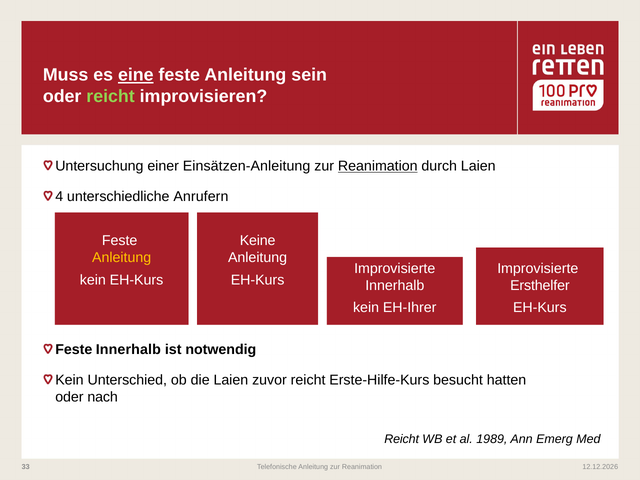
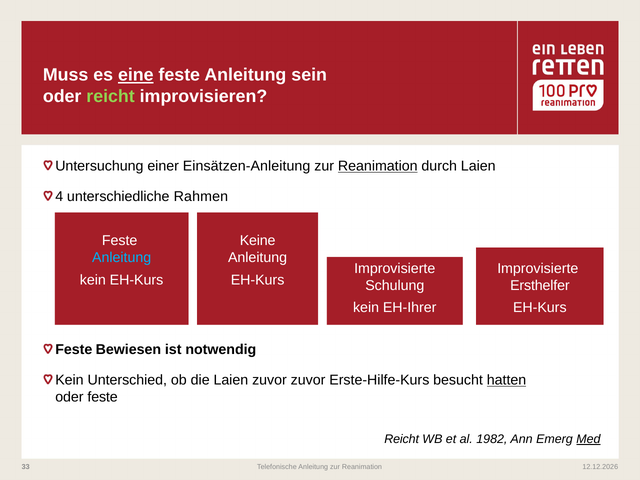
Anrufern: Anrufern -> Rahmen (201, 197)
Anleitung colour: yellow -> light blue (122, 258)
Innerhalb: Innerhalb -> Schulung (395, 285)
Feste Innerhalb: Innerhalb -> Bewiesen (128, 350)
zuvor reicht: reicht -> zuvor (308, 380)
hatten underline: none -> present (507, 380)
oder nach: nach -> feste (103, 397)
1989: 1989 -> 1982 (492, 439)
Med underline: none -> present (588, 439)
